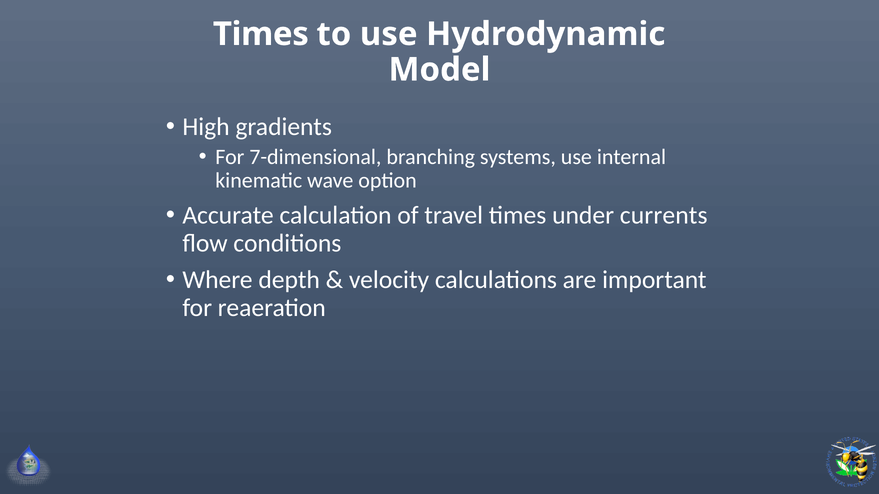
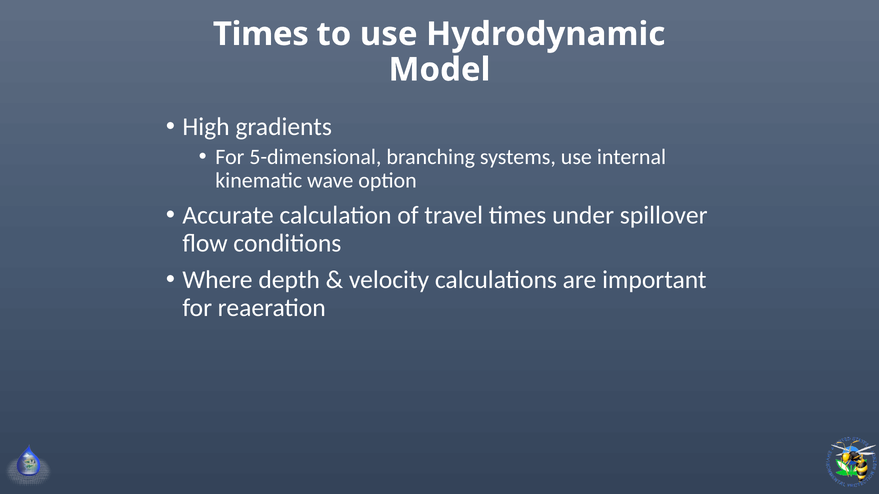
7-dimensional: 7-dimensional -> 5-dimensional (315, 157)
currents: currents -> spillover (664, 216)
